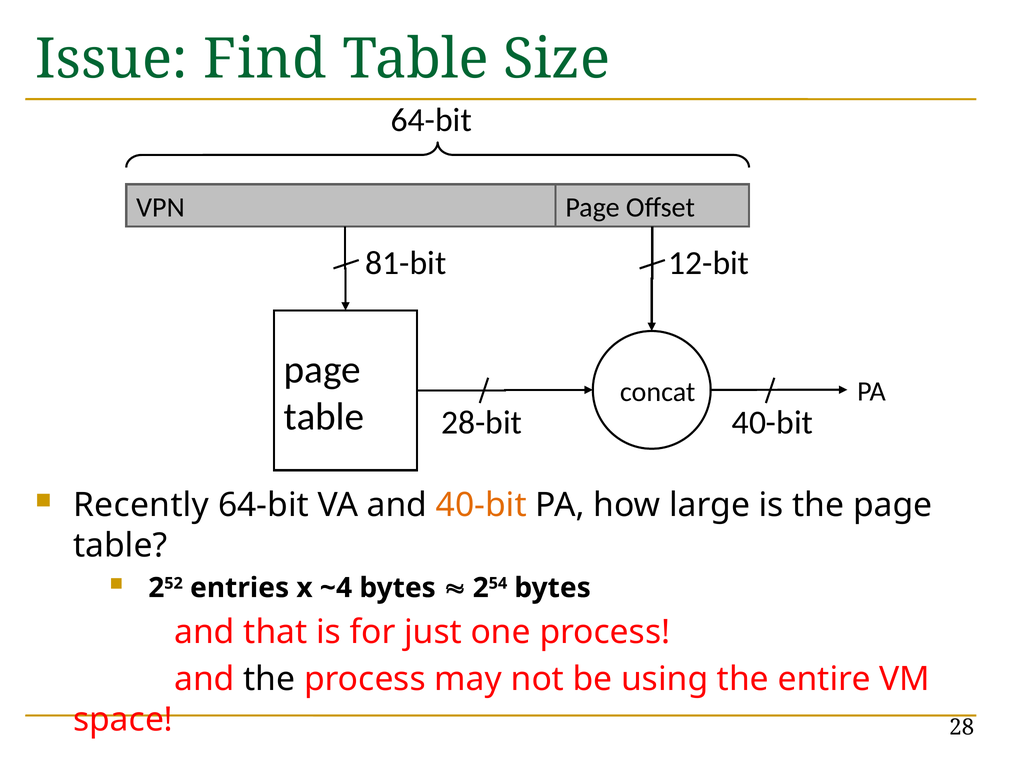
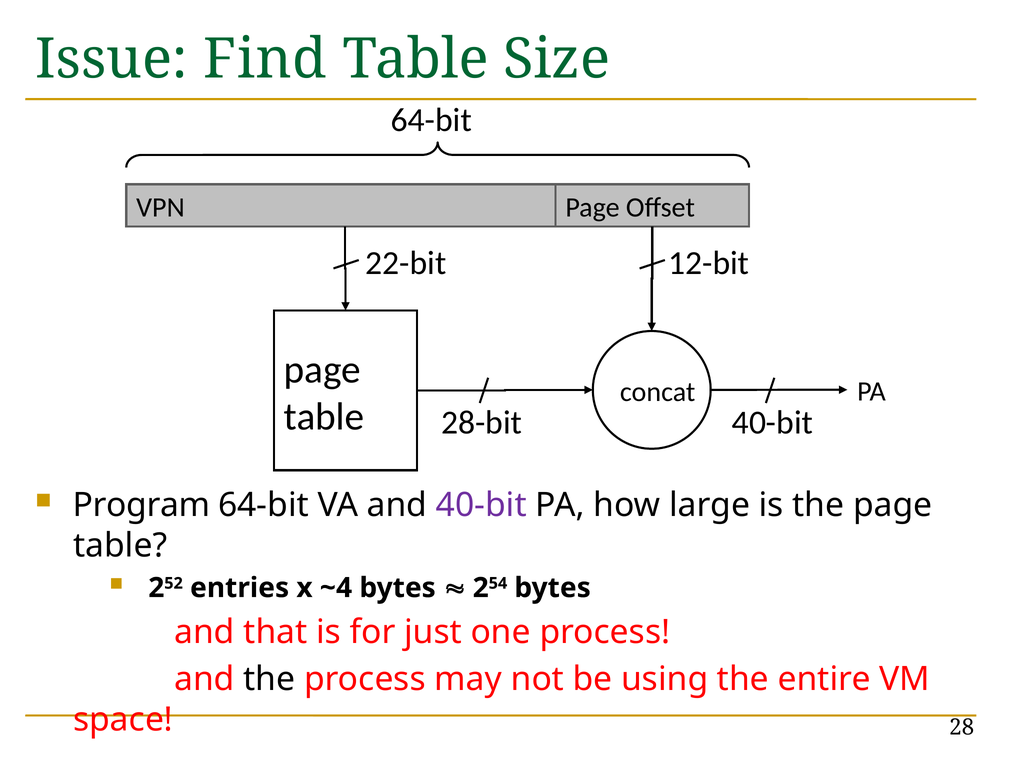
81-bit: 81-bit -> 22-bit (406, 263)
Recently: Recently -> Program (141, 506)
40-bit colour: orange -> purple (481, 506)
